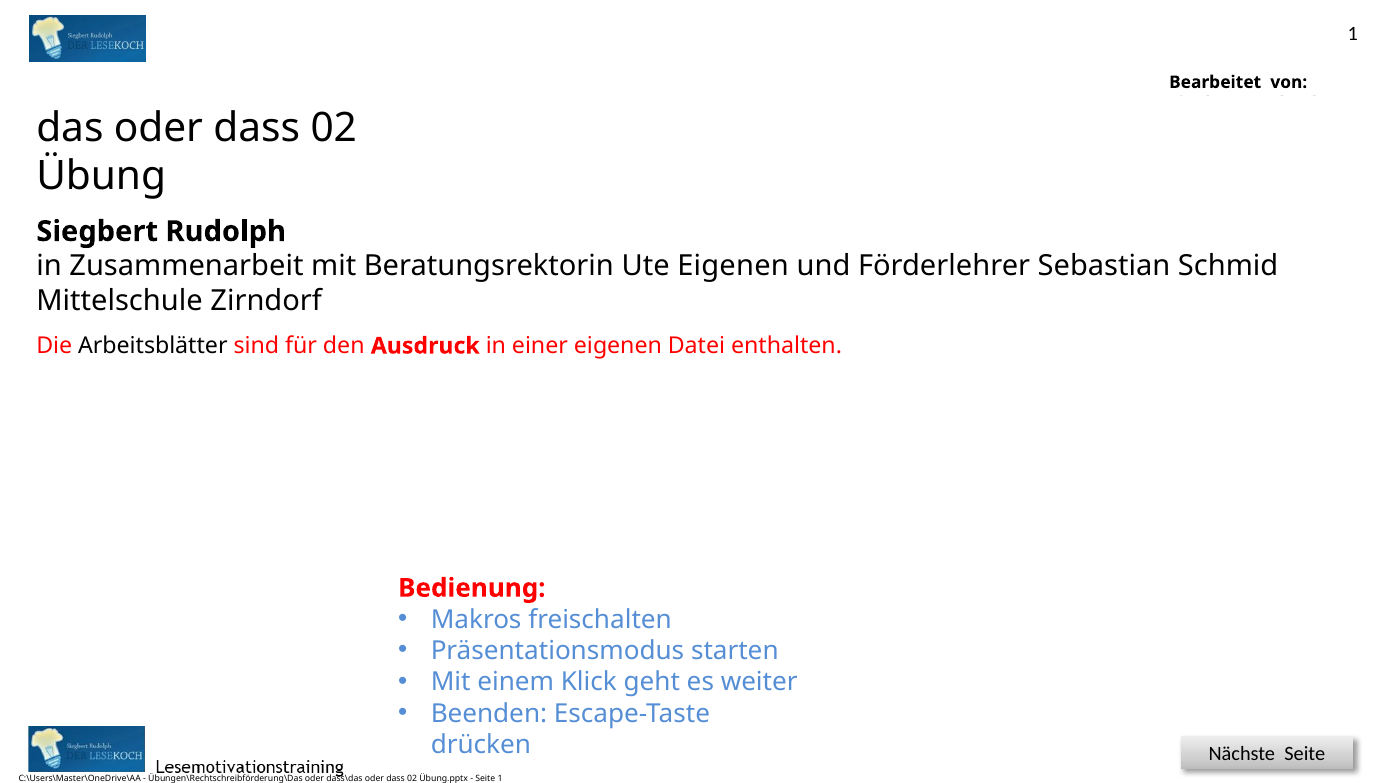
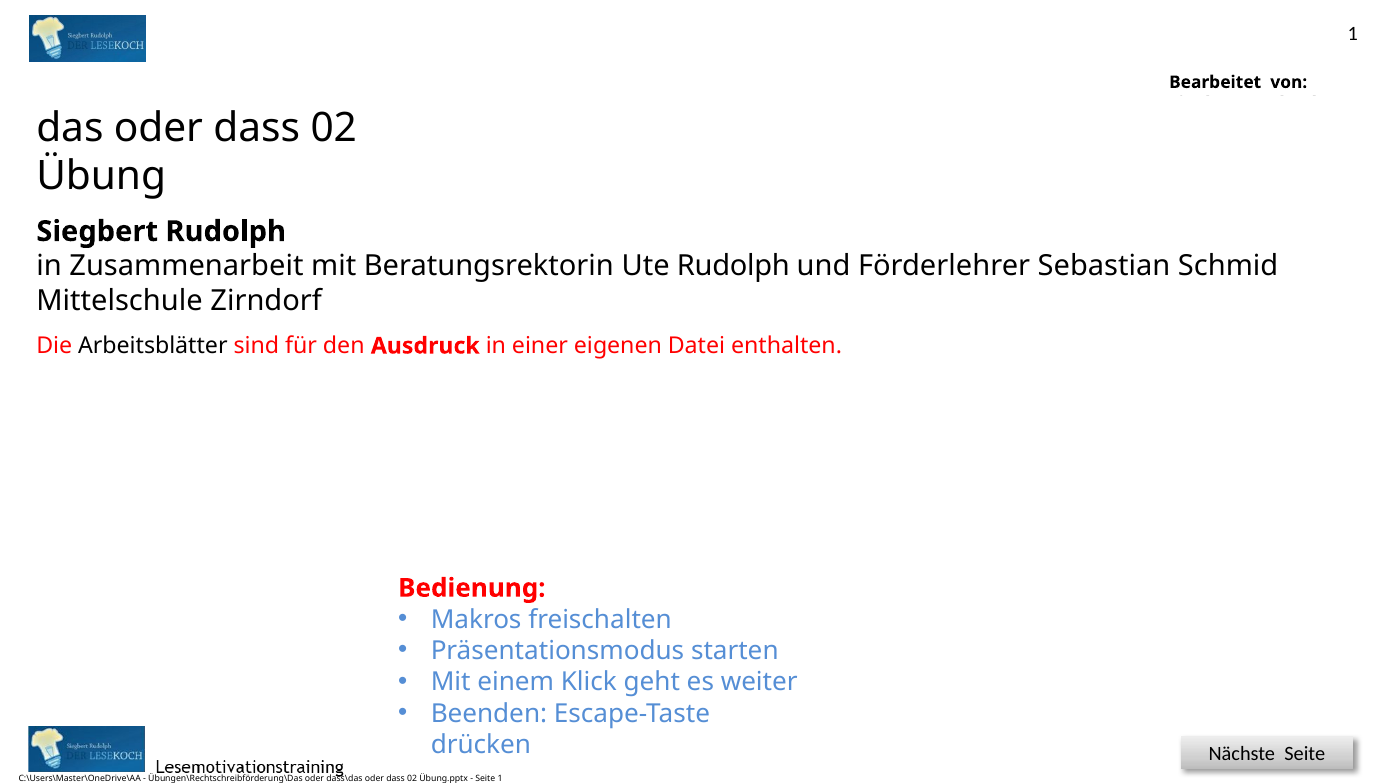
Eigenen: Eigenen -> Rudolph (733, 266)
